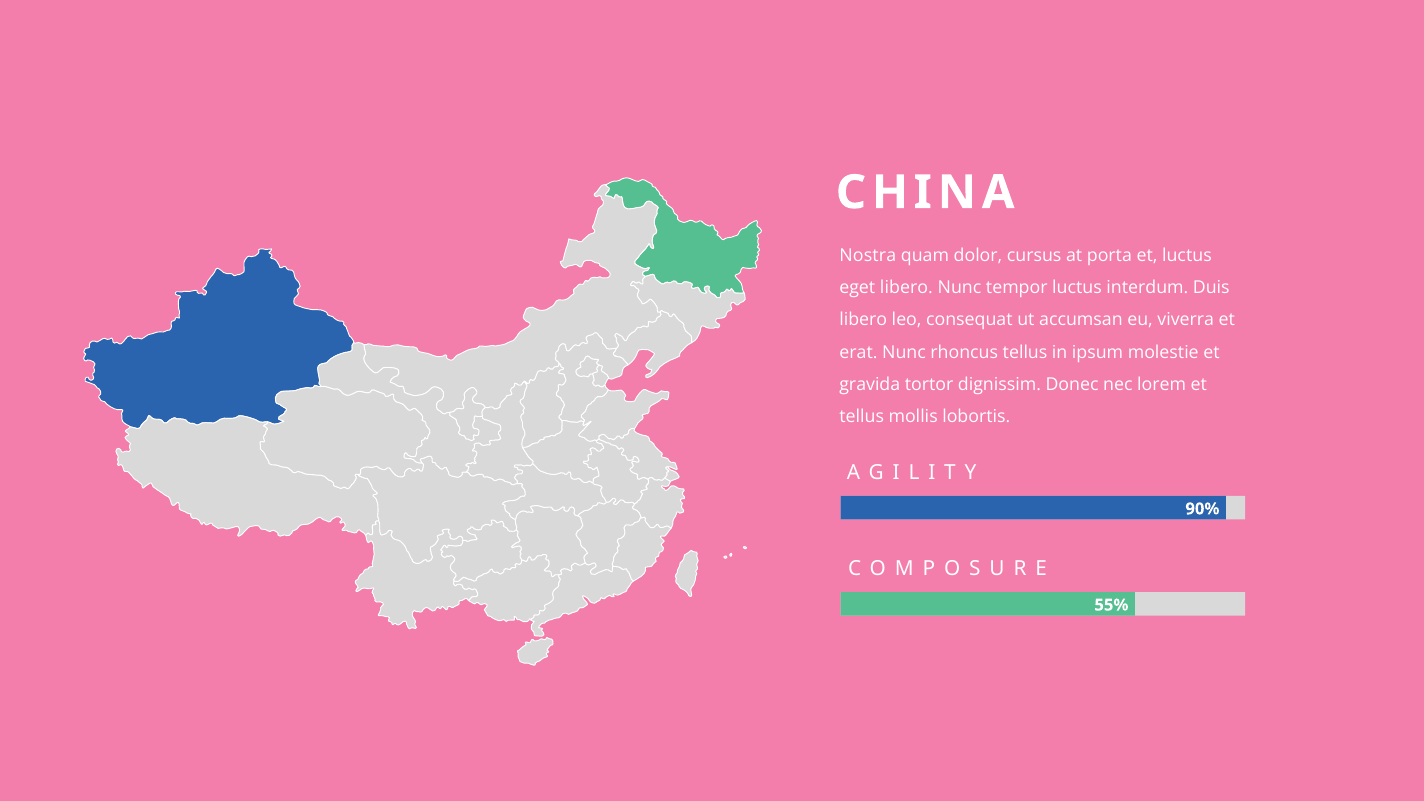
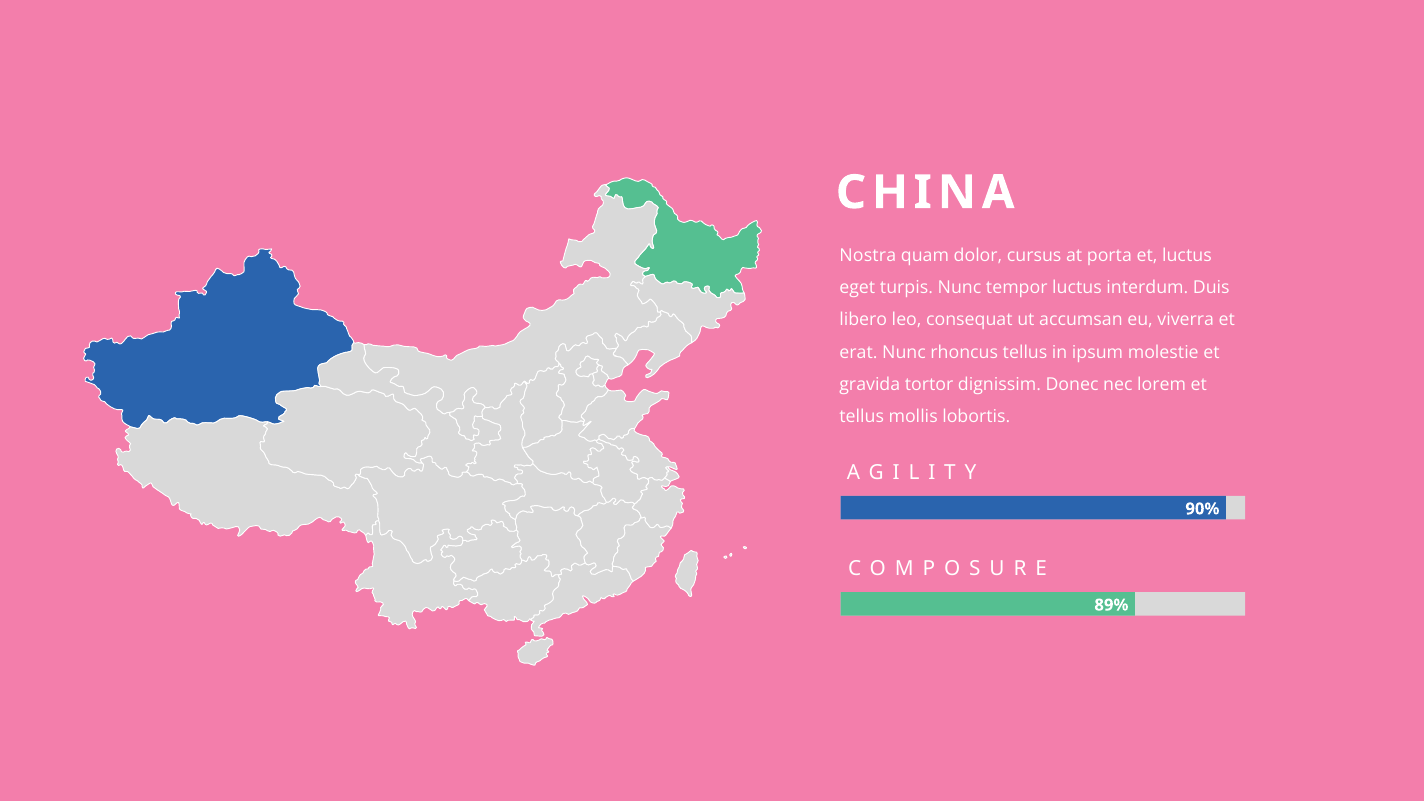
eget libero: libero -> turpis (906, 288)
55%: 55% -> 89% (1111, 605)
